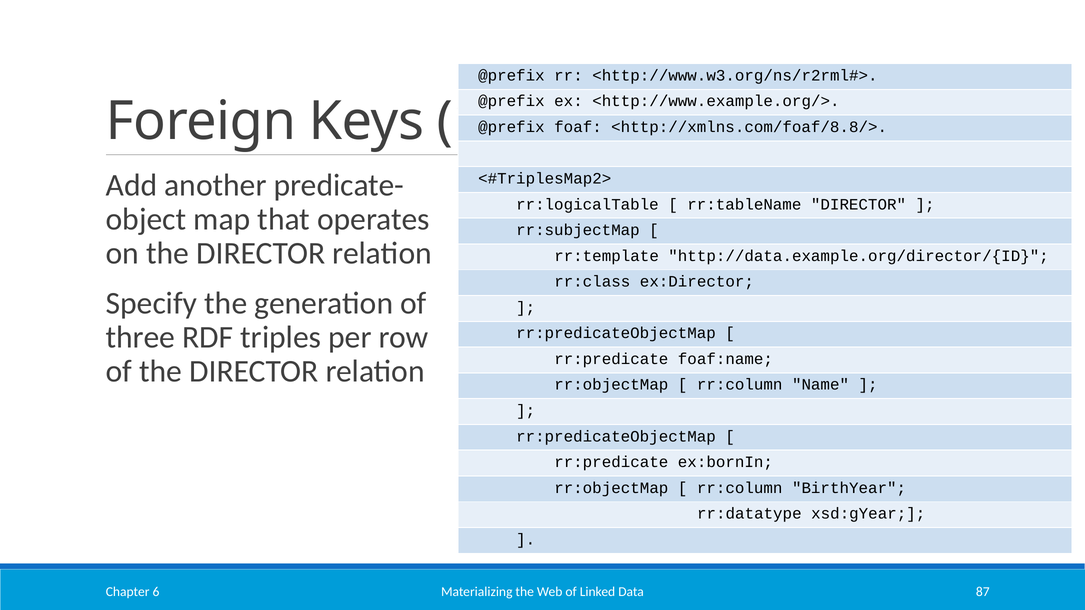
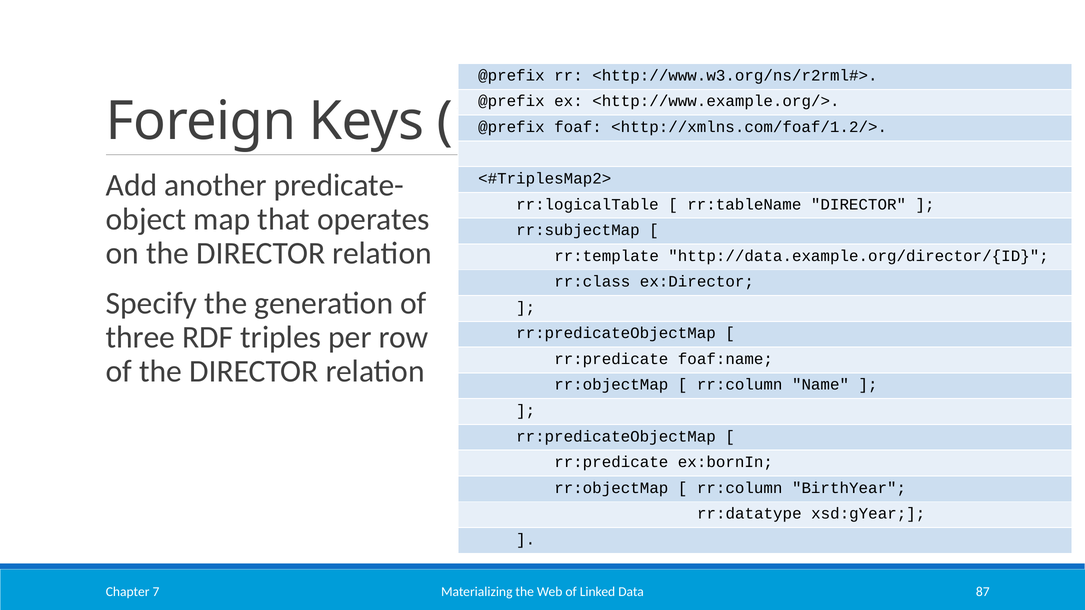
<http://xmlns.com/foaf/8.8/>: <http://xmlns.com/foaf/8.8/> -> <http://xmlns.com/foaf/1.2/> (749, 127)
6: 6 -> 7 (156, 592)
